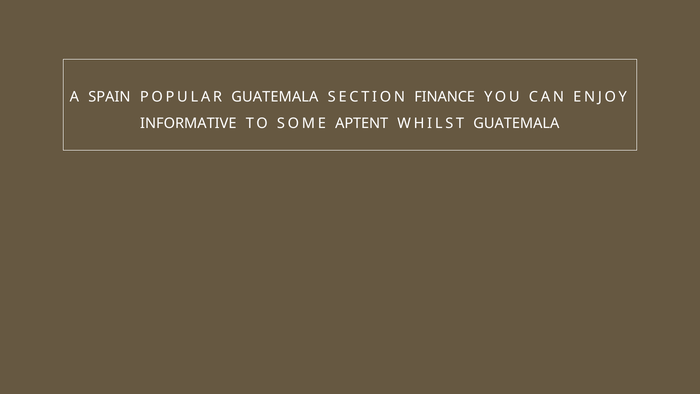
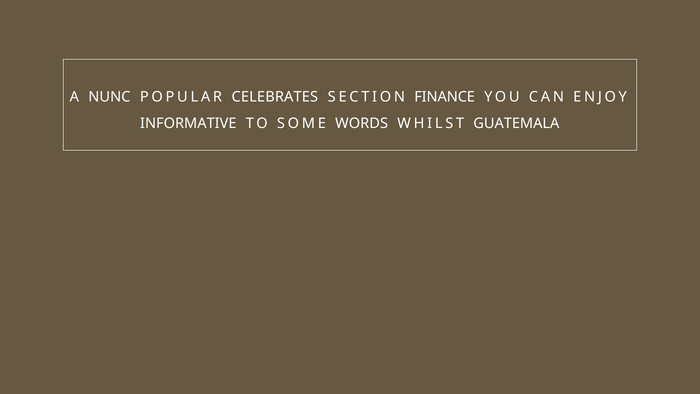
SPAIN: SPAIN -> NUNC (109, 97)
POPULAR GUATEMALA: GUATEMALA -> CELEBRATES (275, 97)
APTENT: APTENT -> WORDS (362, 123)
